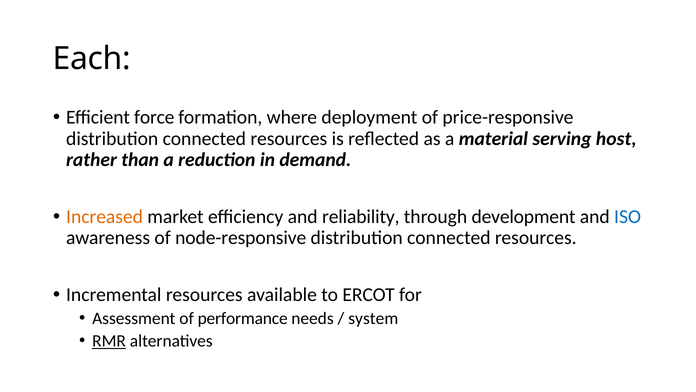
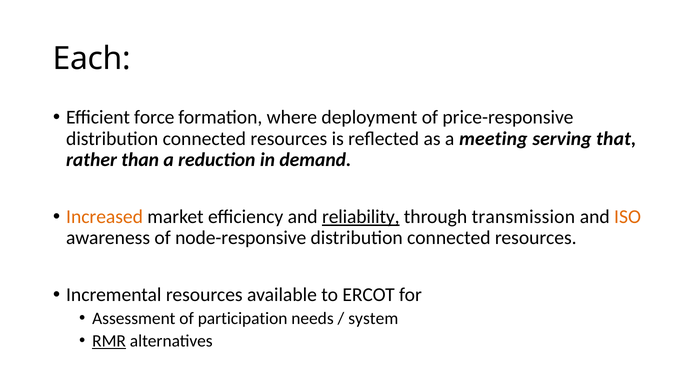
material: material -> meeting (493, 138)
host: host -> that (616, 138)
reliability underline: none -> present (361, 216)
development: development -> transmission (523, 216)
ISO colour: blue -> orange (628, 216)
performance: performance -> participation (243, 318)
